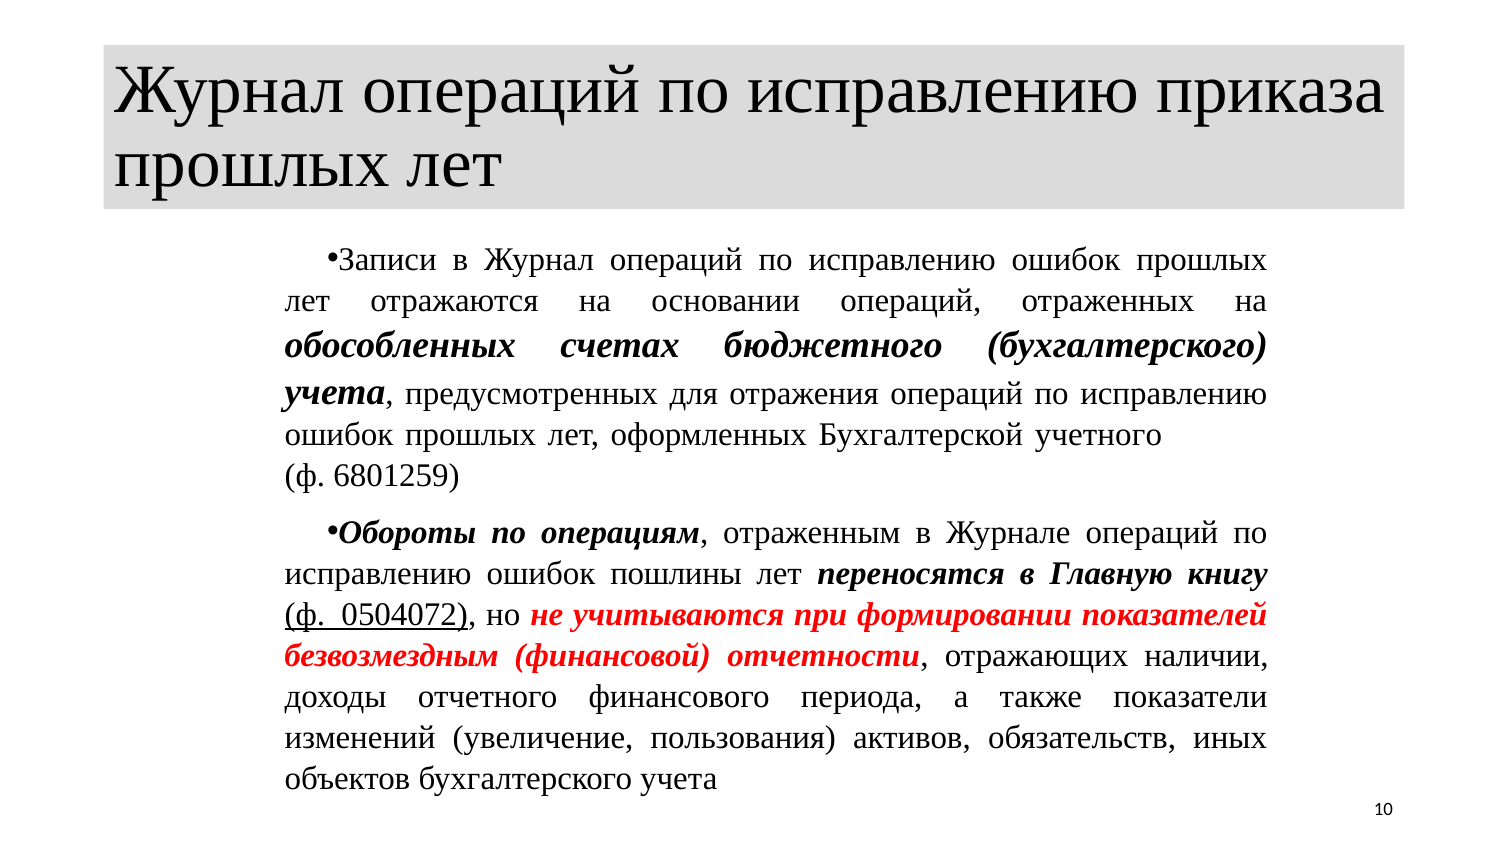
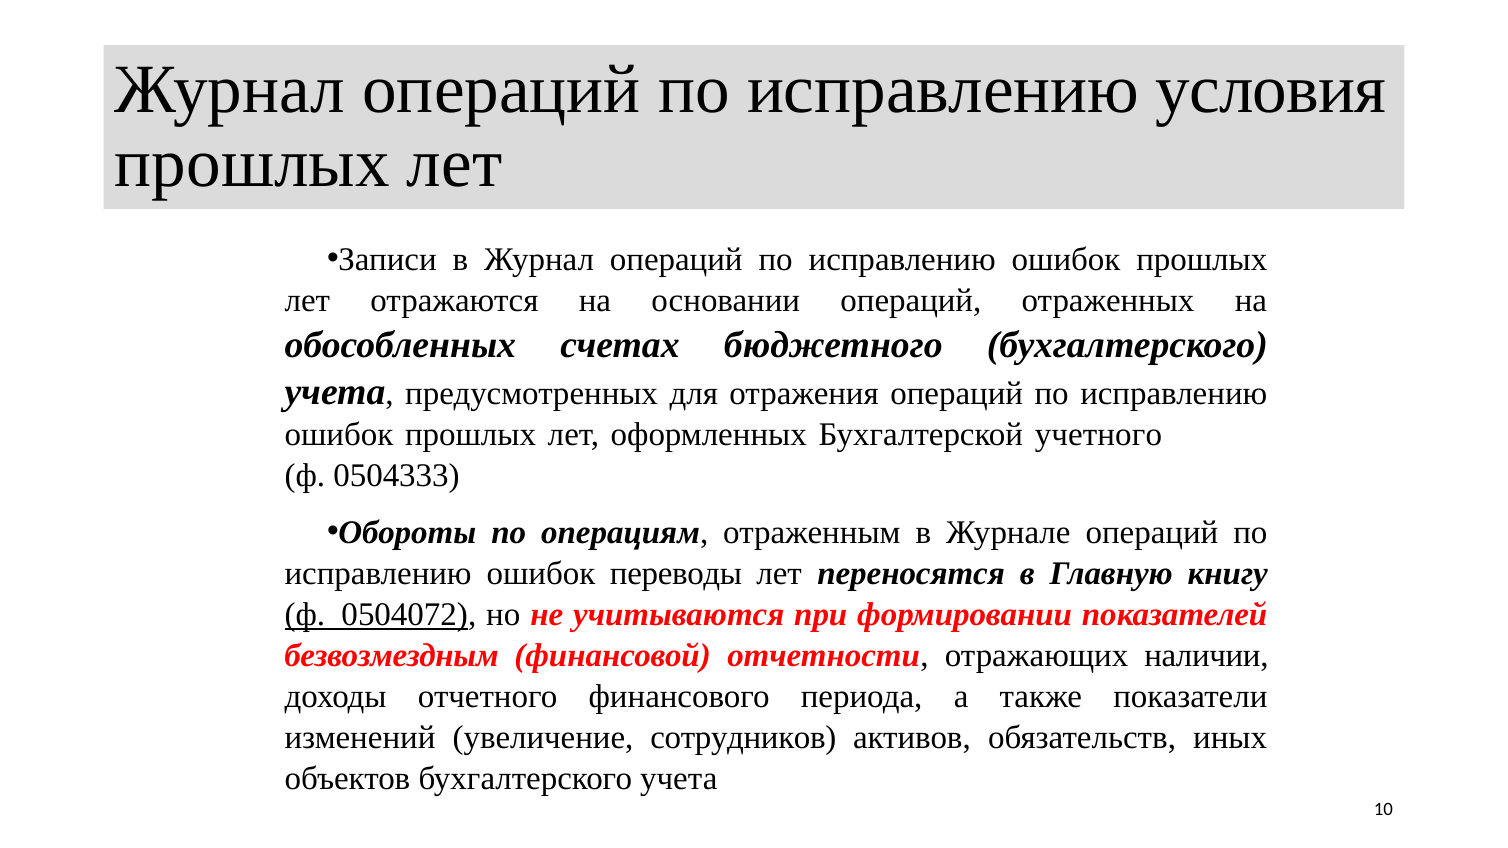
приказа: приказа -> условия (1271, 89)
6801259: 6801259 -> 0504333 (397, 476)
пошлины: пошлины -> переводы (676, 574)
пользования: пользования -> сотрудников (743, 738)
